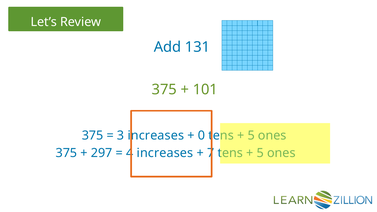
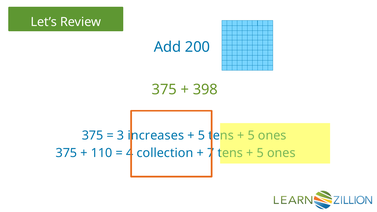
131: 131 -> 200 (198, 47)
101: 101 -> 398 (205, 89)
0: 0 -> 5 (202, 135)
297: 297 -> 110 (102, 153)
increases: increases -> collection (165, 153)
